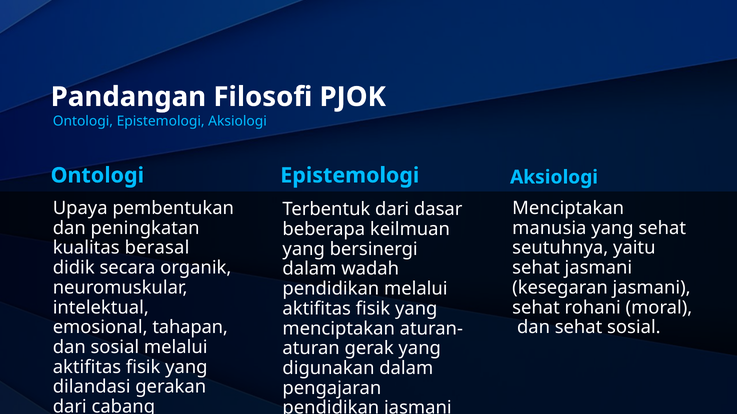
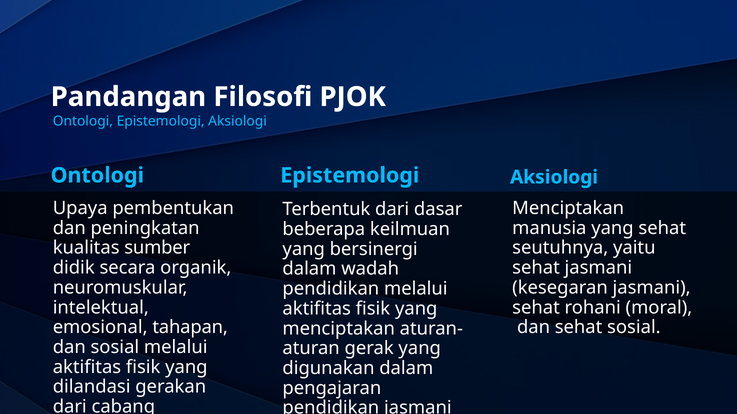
berasal: berasal -> sumber (157, 248)
